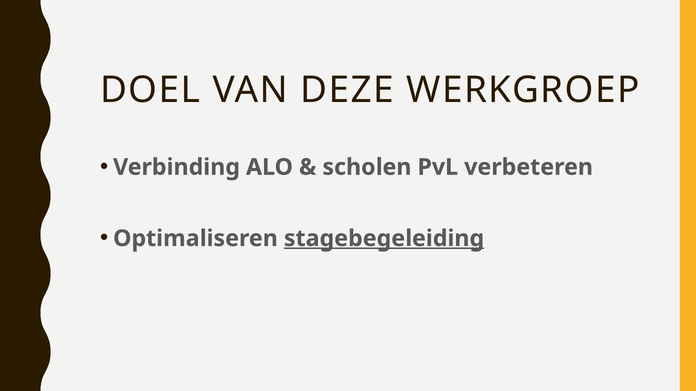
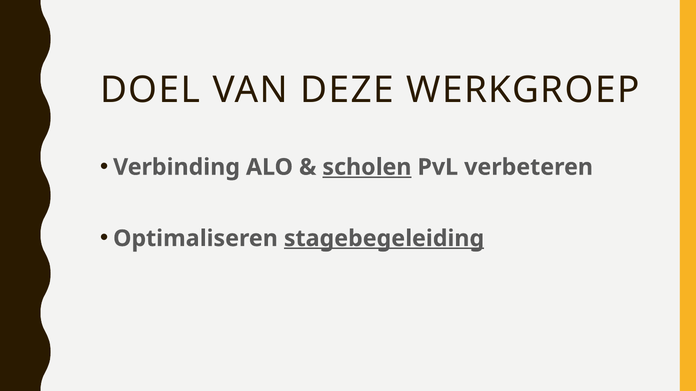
scholen underline: none -> present (367, 167)
